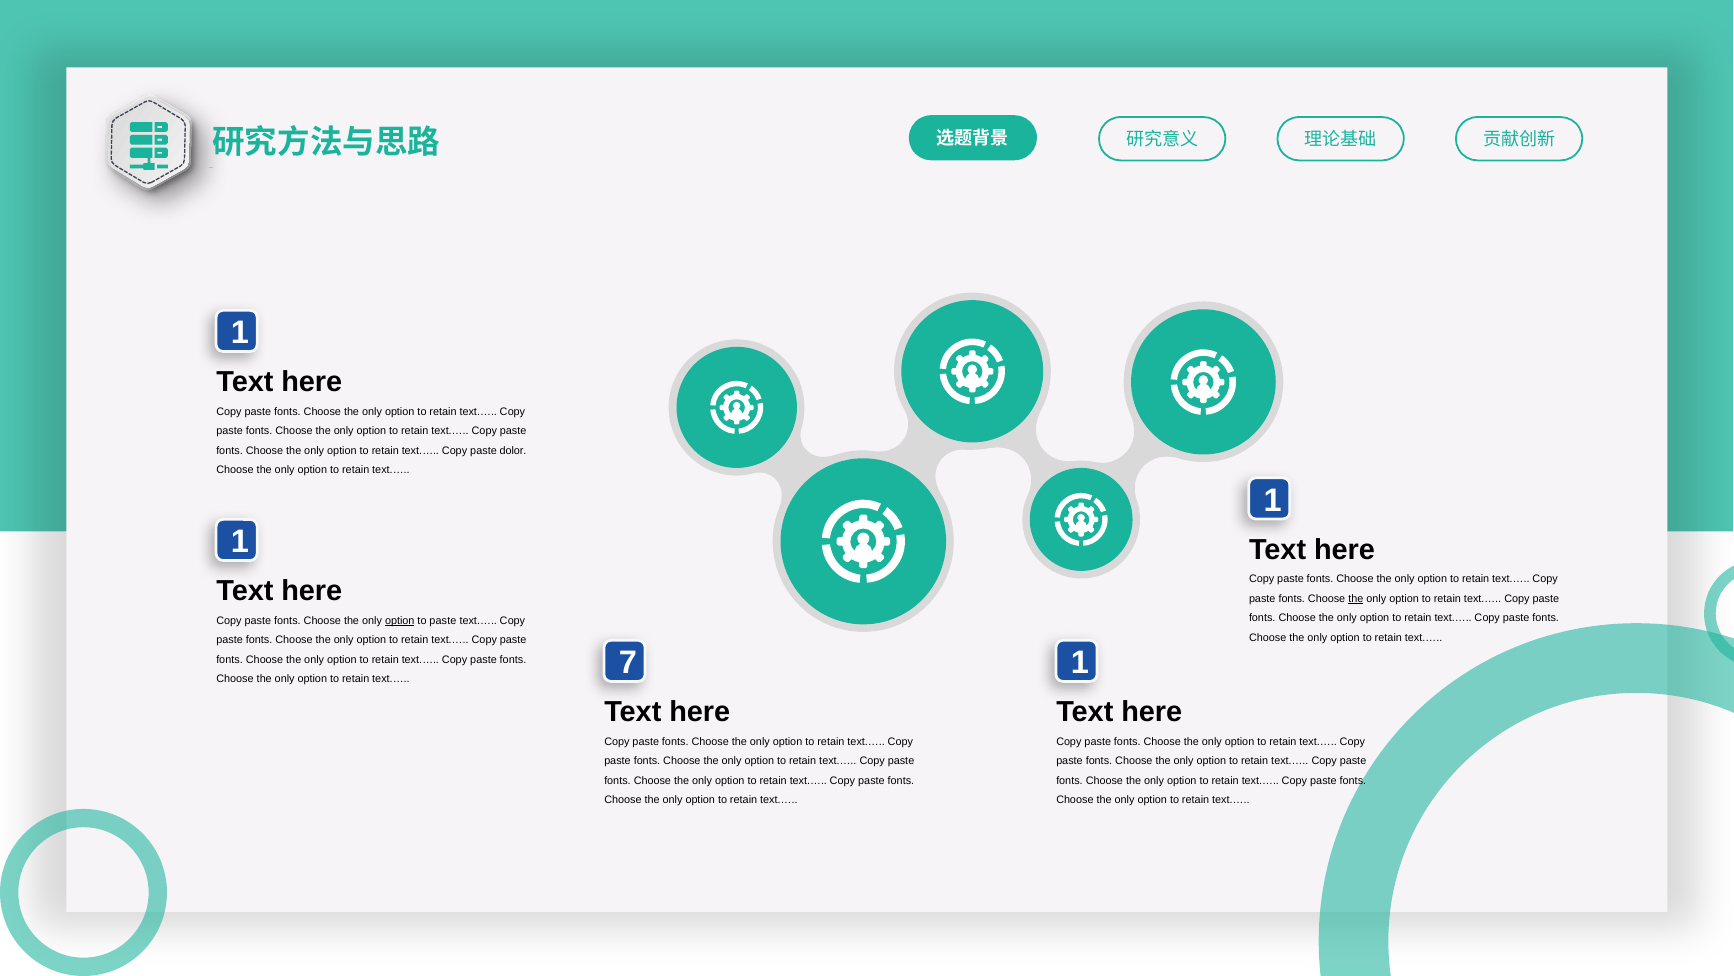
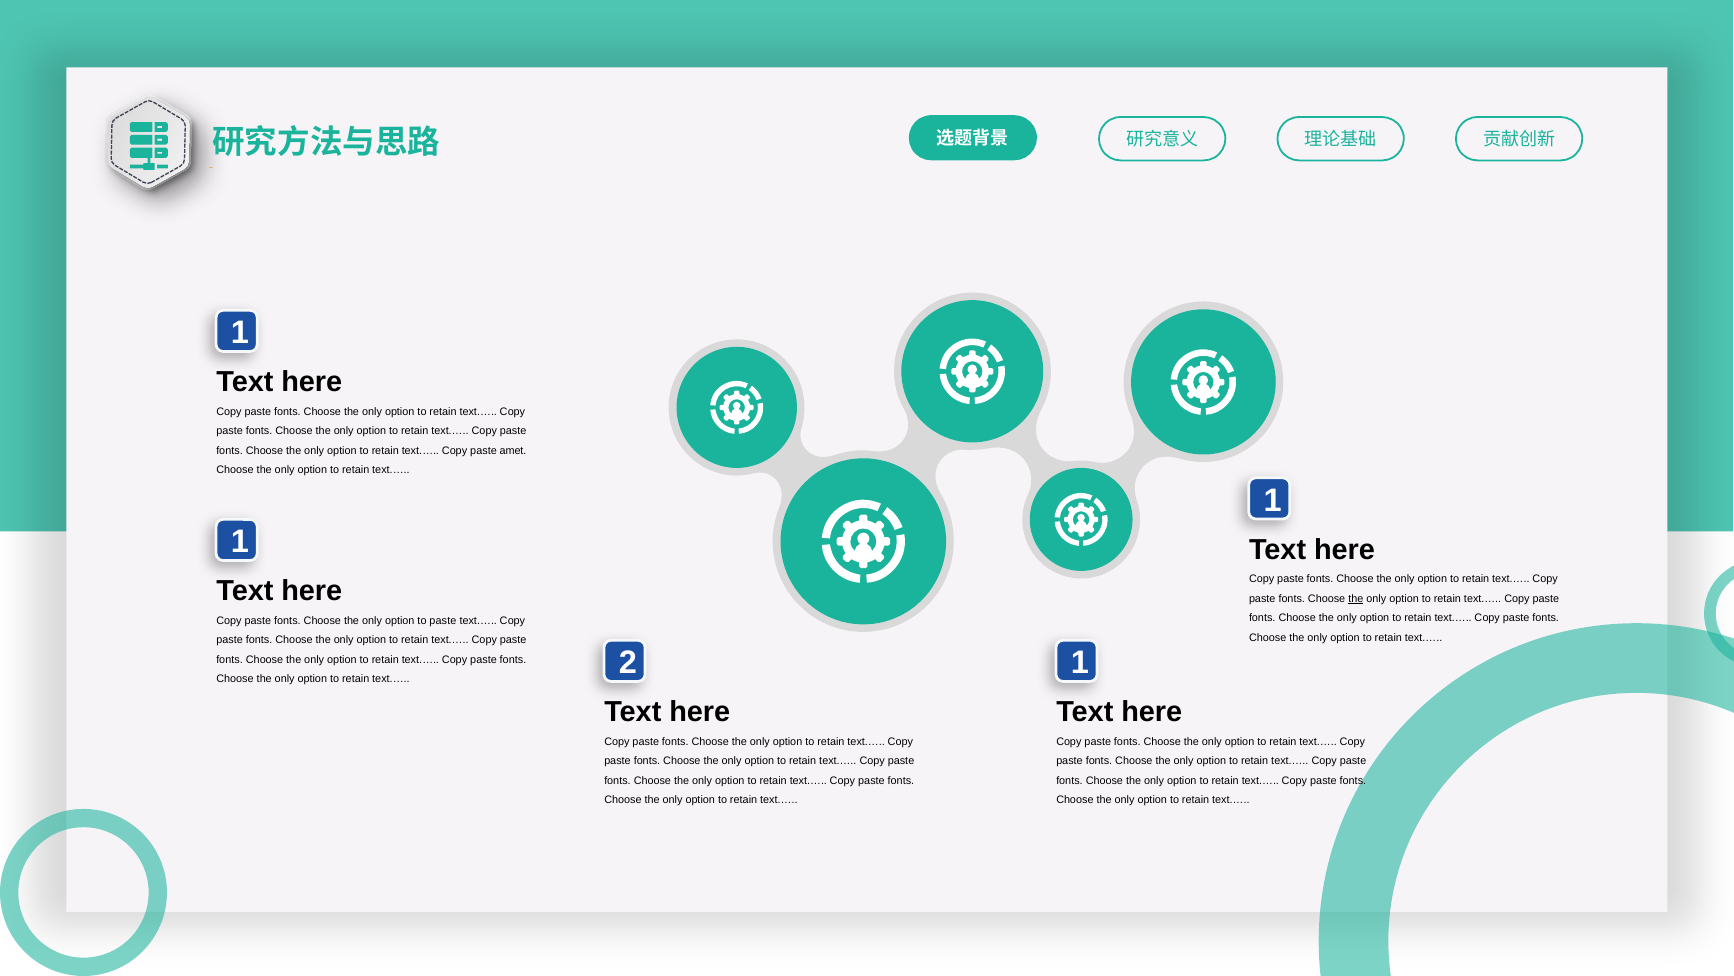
dolor: dolor -> amet (513, 450)
option underline: present -> none (400, 620)
7: 7 -> 2 (628, 663)
